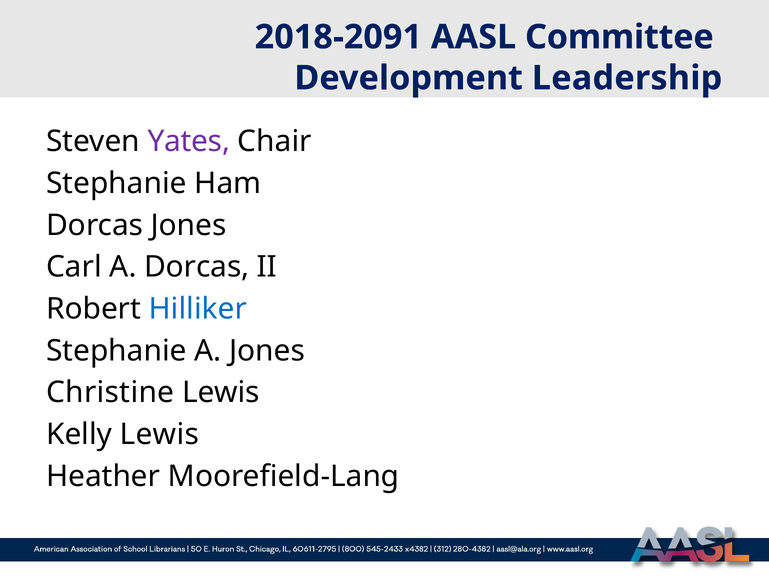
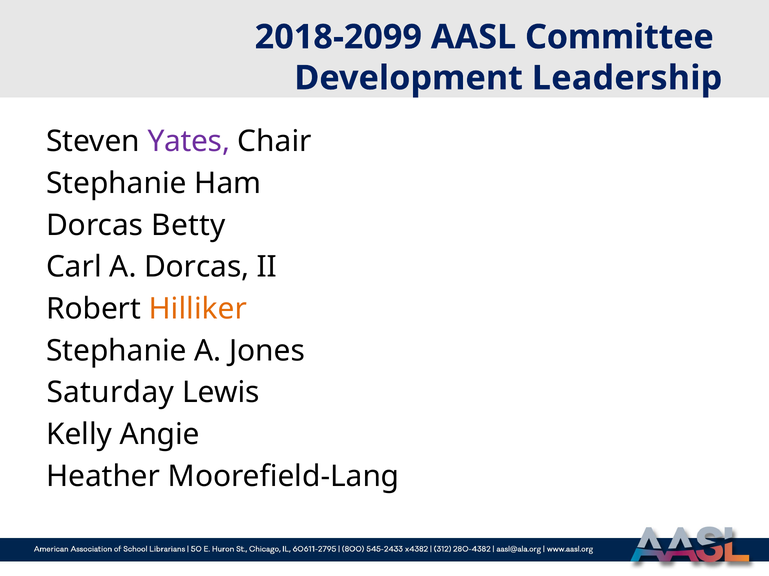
2018-2091: 2018-2091 -> 2018-2099 (338, 37)
Dorcas Jones: Jones -> Betty (189, 226)
Hilliker colour: blue -> orange (198, 309)
Christine: Christine -> Saturday (110, 393)
Kelly Lewis: Lewis -> Angie (160, 435)
